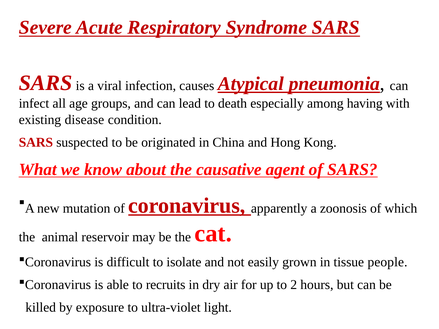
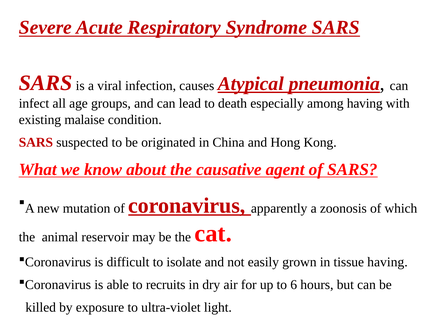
disease: disease -> malaise (85, 120)
tissue people: people -> having (388, 262)
2: 2 -> 6 (294, 285)
